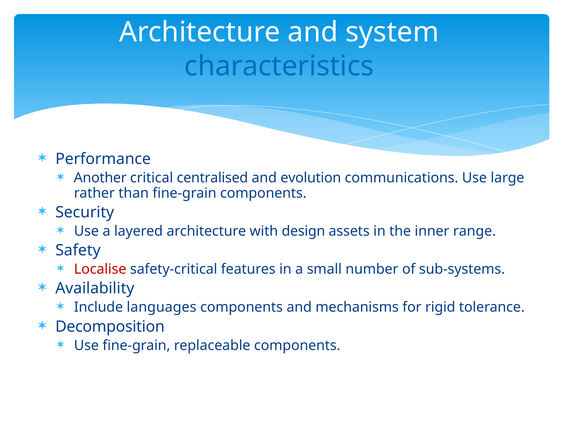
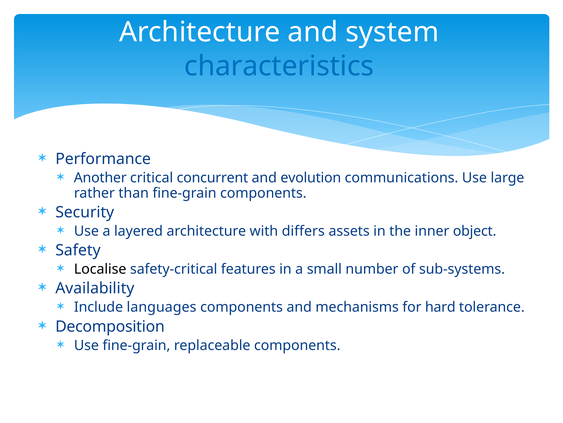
centralised: centralised -> concurrent (212, 177)
design: design -> differs (303, 231)
range: range -> object (475, 231)
Localise colour: red -> black (100, 269)
rigid: rigid -> hard (440, 307)
